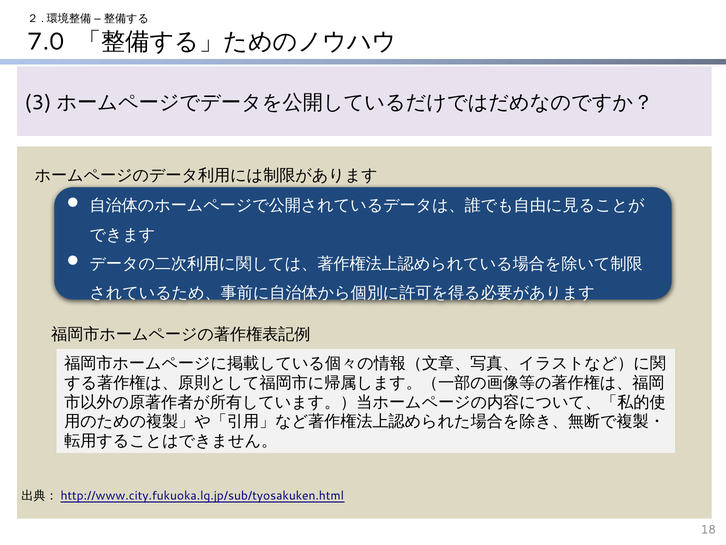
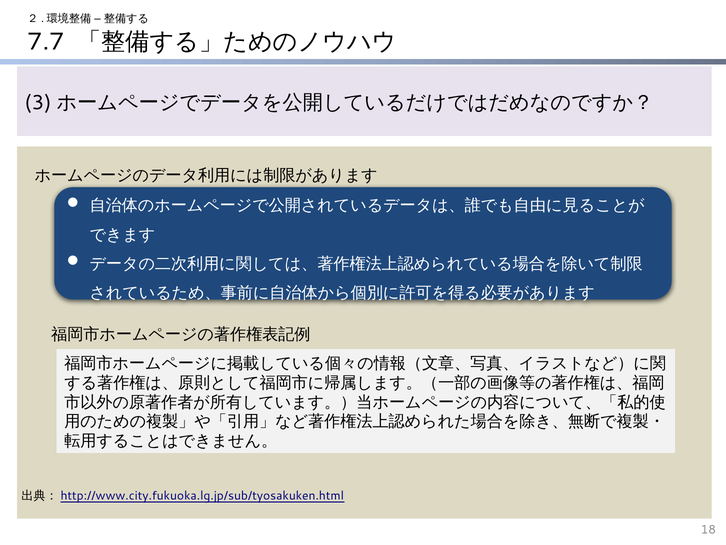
7.0: 7.0 -> 7.7 (46, 42)
